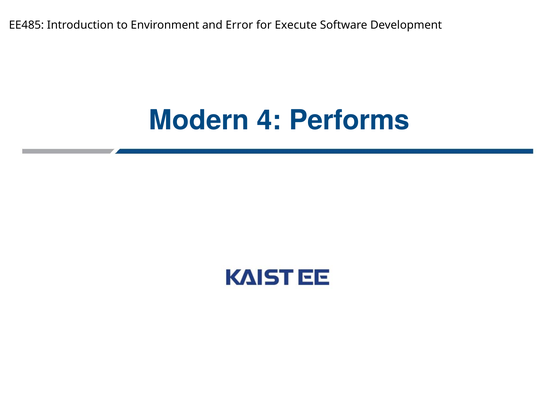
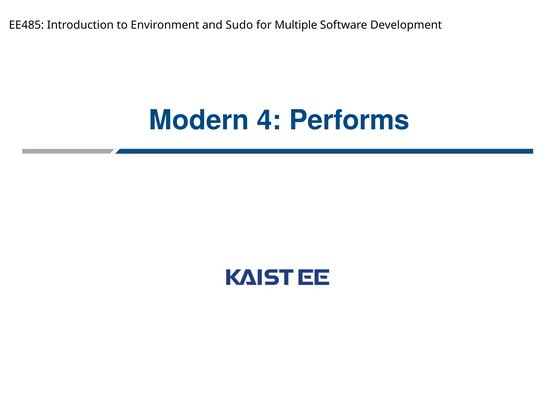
Error: Error -> Sudo (239, 25)
Execute: Execute -> Multiple (296, 25)
